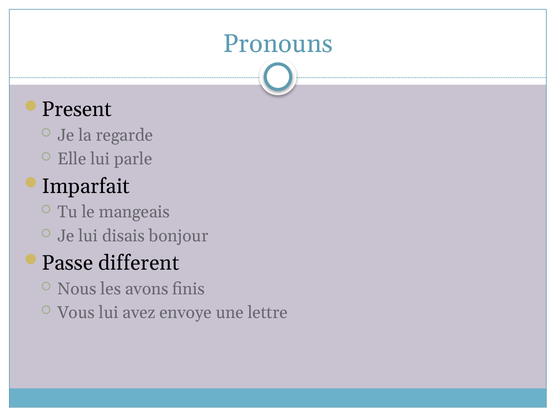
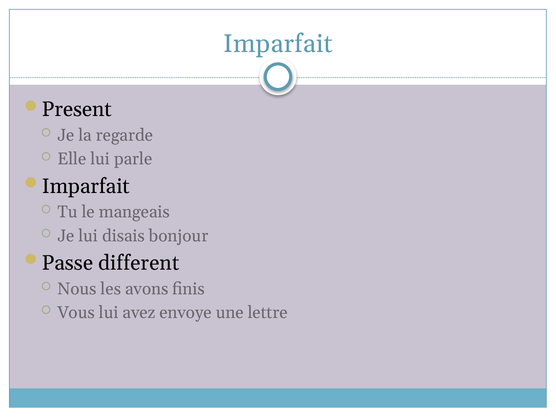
Pronouns: Pronouns -> Imparfait (278, 44)
